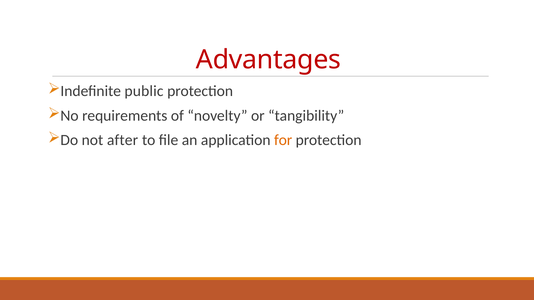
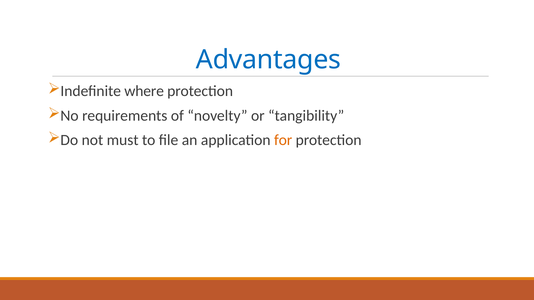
Advantages colour: red -> blue (268, 60)
public: public -> where (144, 91)
after: after -> must (123, 140)
